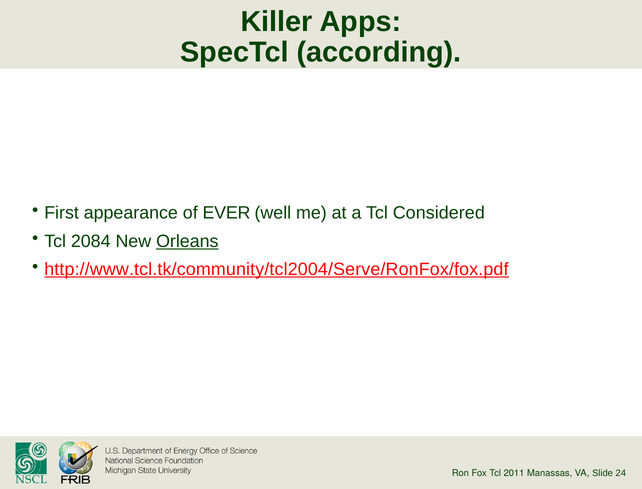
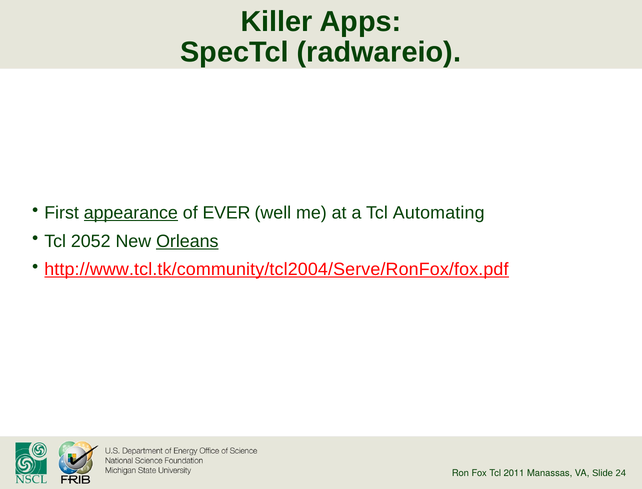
according: according -> radwareio (379, 52)
appearance underline: none -> present (131, 213)
Considered: Considered -> Automating (439, 213)
2084: 2084 -> 2052 (91, 241)
